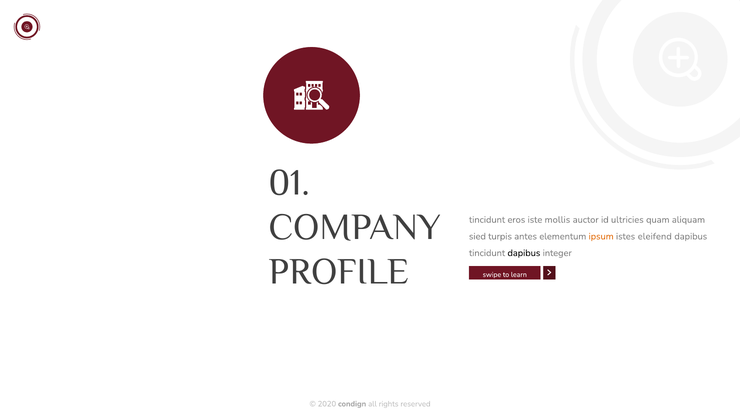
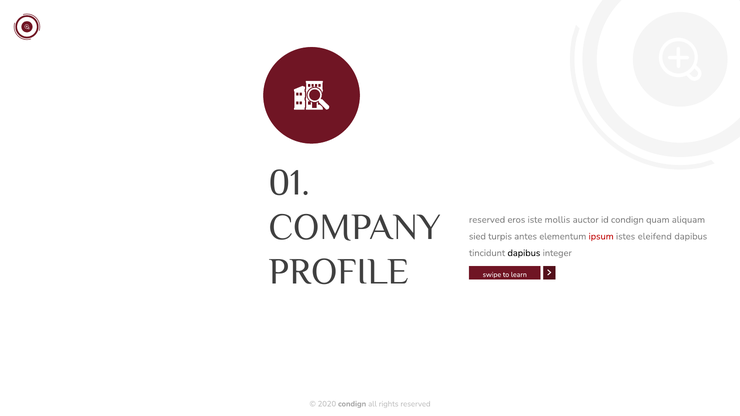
tincidunt: tincidunt -> reserved (487, 220)
id ultricies: ultricies -> condign (627, 220)
ipsum colour: orange -> red (601, 236)
